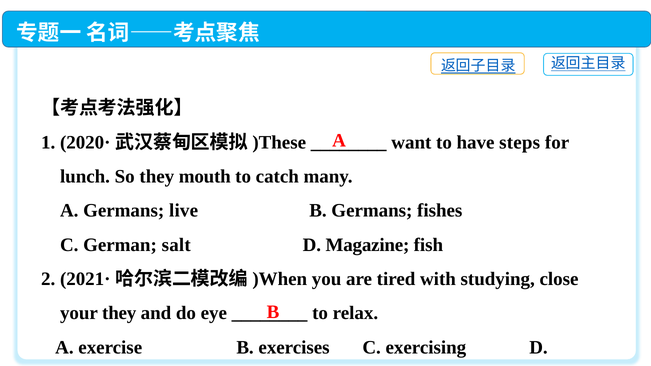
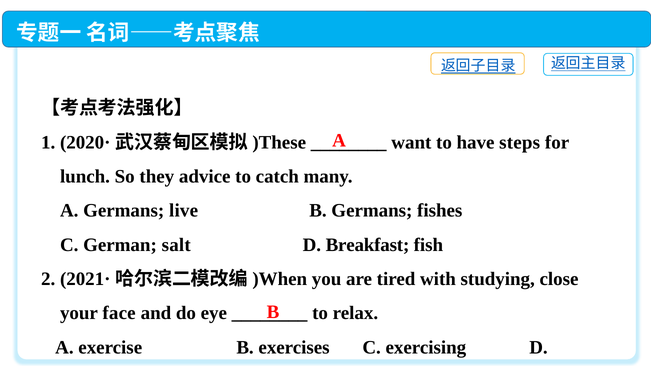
mouth: mouth -> advice (205, 177)
Magazine: Magazine -> Breakfast (367, 245)
your they: they -> face (119, 313)
